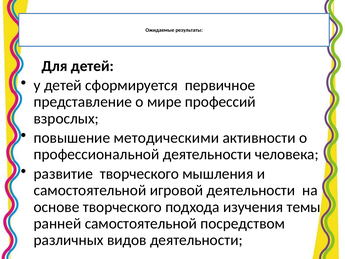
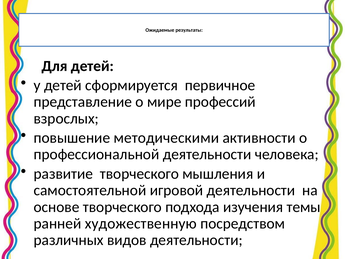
ранней самостоятельной: самостоятельной -> художественную (141, 223)
